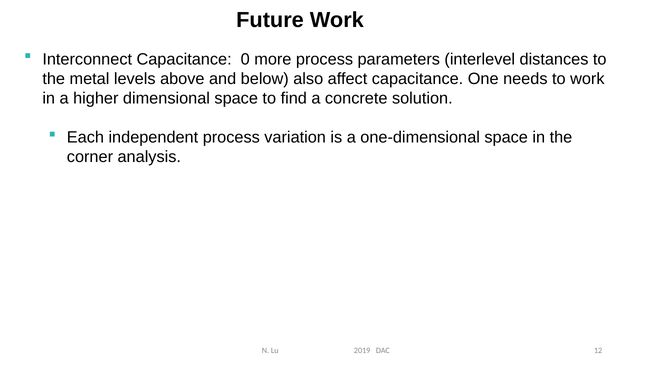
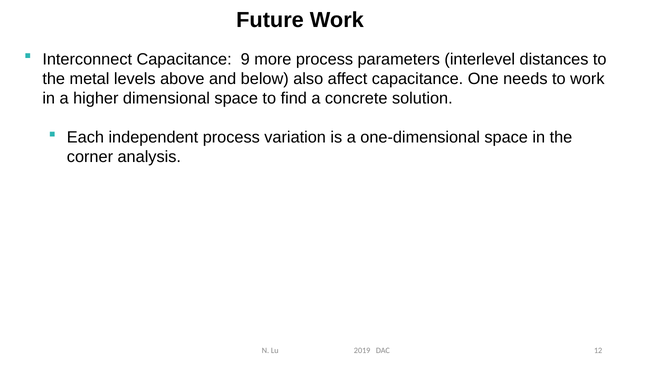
0: 0 -> 9 (245, 59)
